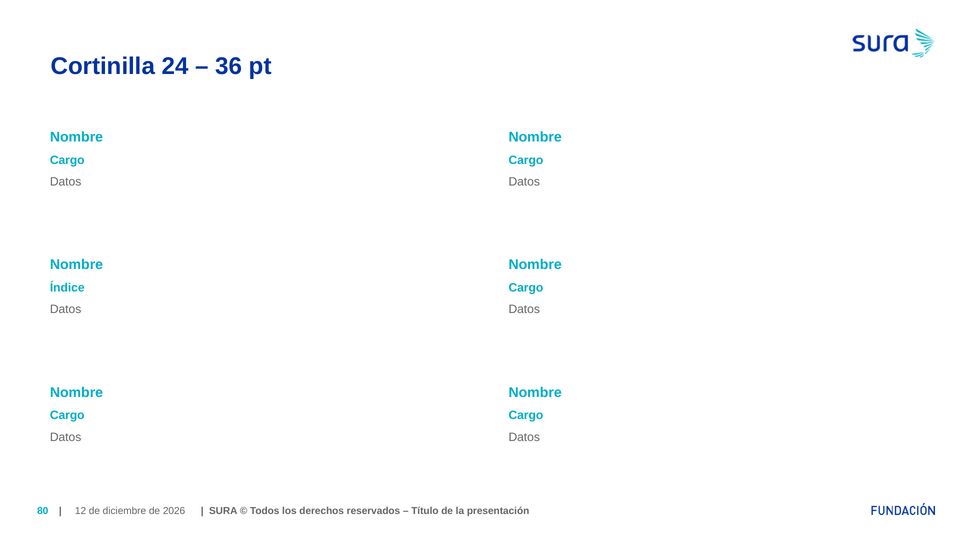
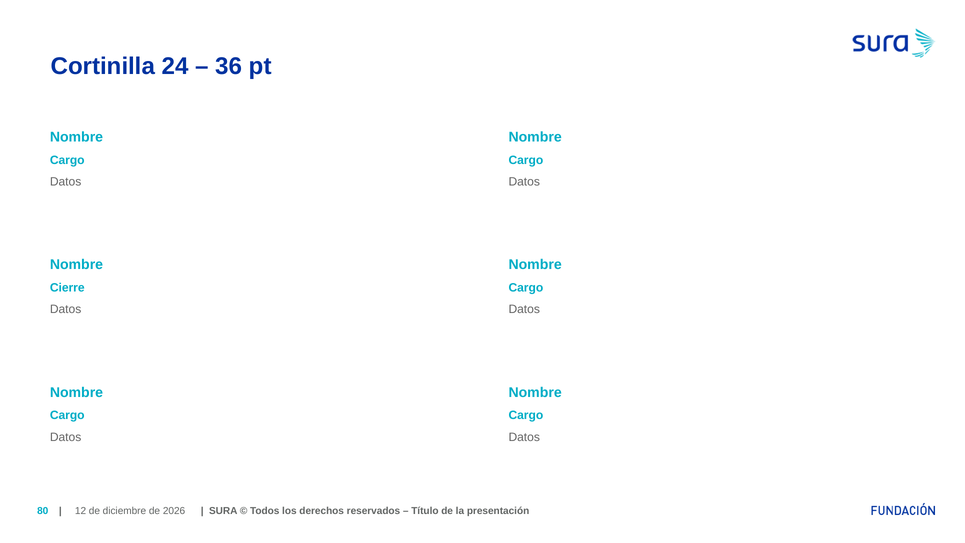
Índice: Índice -> Cierre (67, 288)
